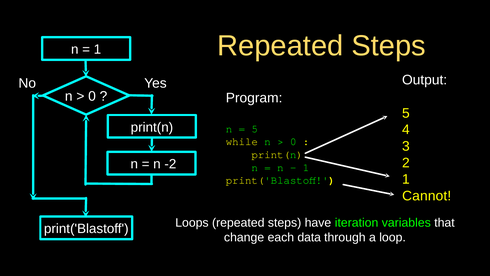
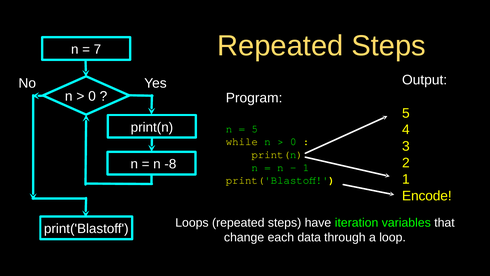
1: 1 -> 7 (97, 49)
-2: -2 -> -8 (170, 164)
Cannot: Cannot -> Encode (427, 196)
